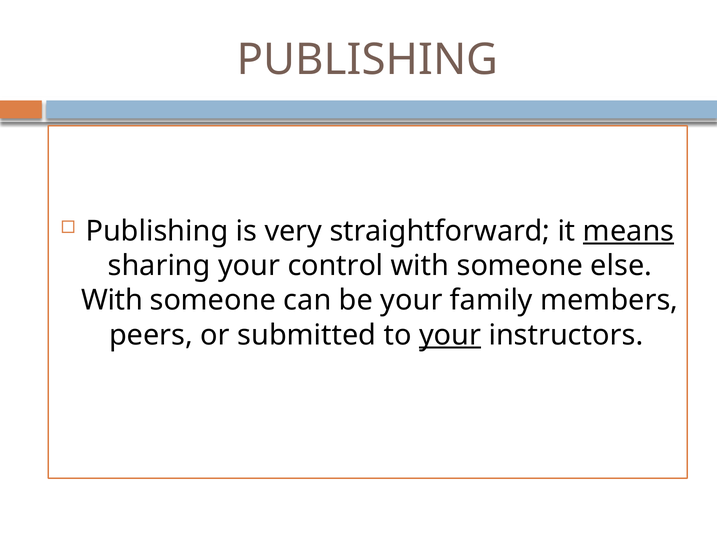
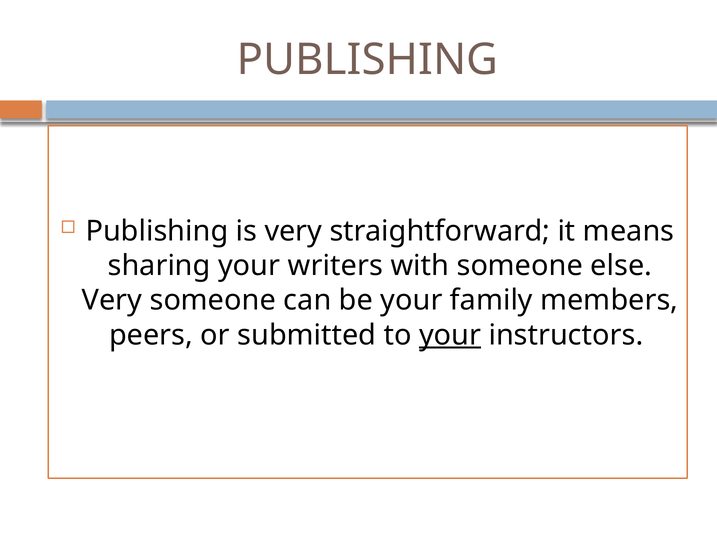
means underline: present -> none (629, 231)
control: control -> writers (335, 266)
With: With -> Very (112, 300)
